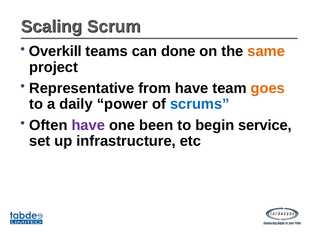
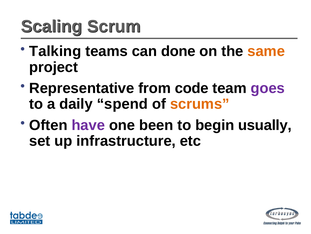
Overkill: Overkill -> Talking (55, 51)
from have: have -> code (192, 88)
goes colour: orange -> purple (268, 88)
power: power -> spend (122, 104)
scrums colour: blue -> orange (200, 104)
service: service -> usually (265, 125)
